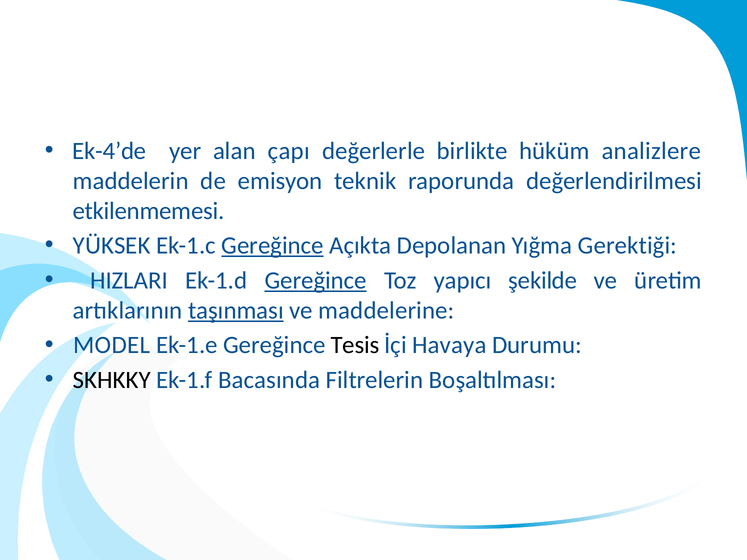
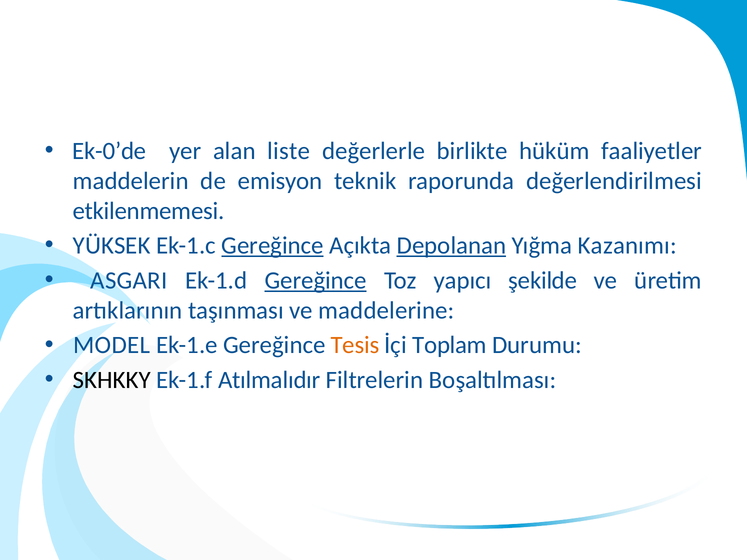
Ek-4’de: Ek-4’de -> Ek-0’de (109, 151)
çapı: çapı -> liste (289, 151)
analizlere: analizlere -> faaliyetler (652, 151)
Depolanan underline: none -> present (451, 246)
Gerektiği: Gerektiği -> Kazanımı (627, 246)
HIZLARI: HIZLARI -> ASGARI (129, 281)
taşınması underline: present -> none (236, 310)
Tesis colour: black -> orange (355, 345)
Havaya: Havaya -> Toplam (450, 345)
Bacasında: Bacasında -> Atılmalıdır (269, 380)
